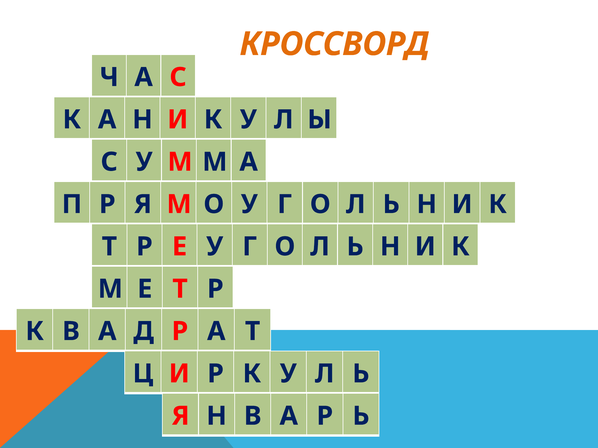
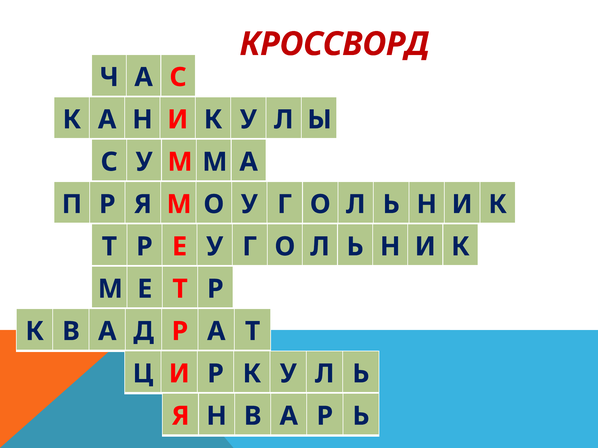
КРОССВОРД colour: orange -> red (334, 44)
